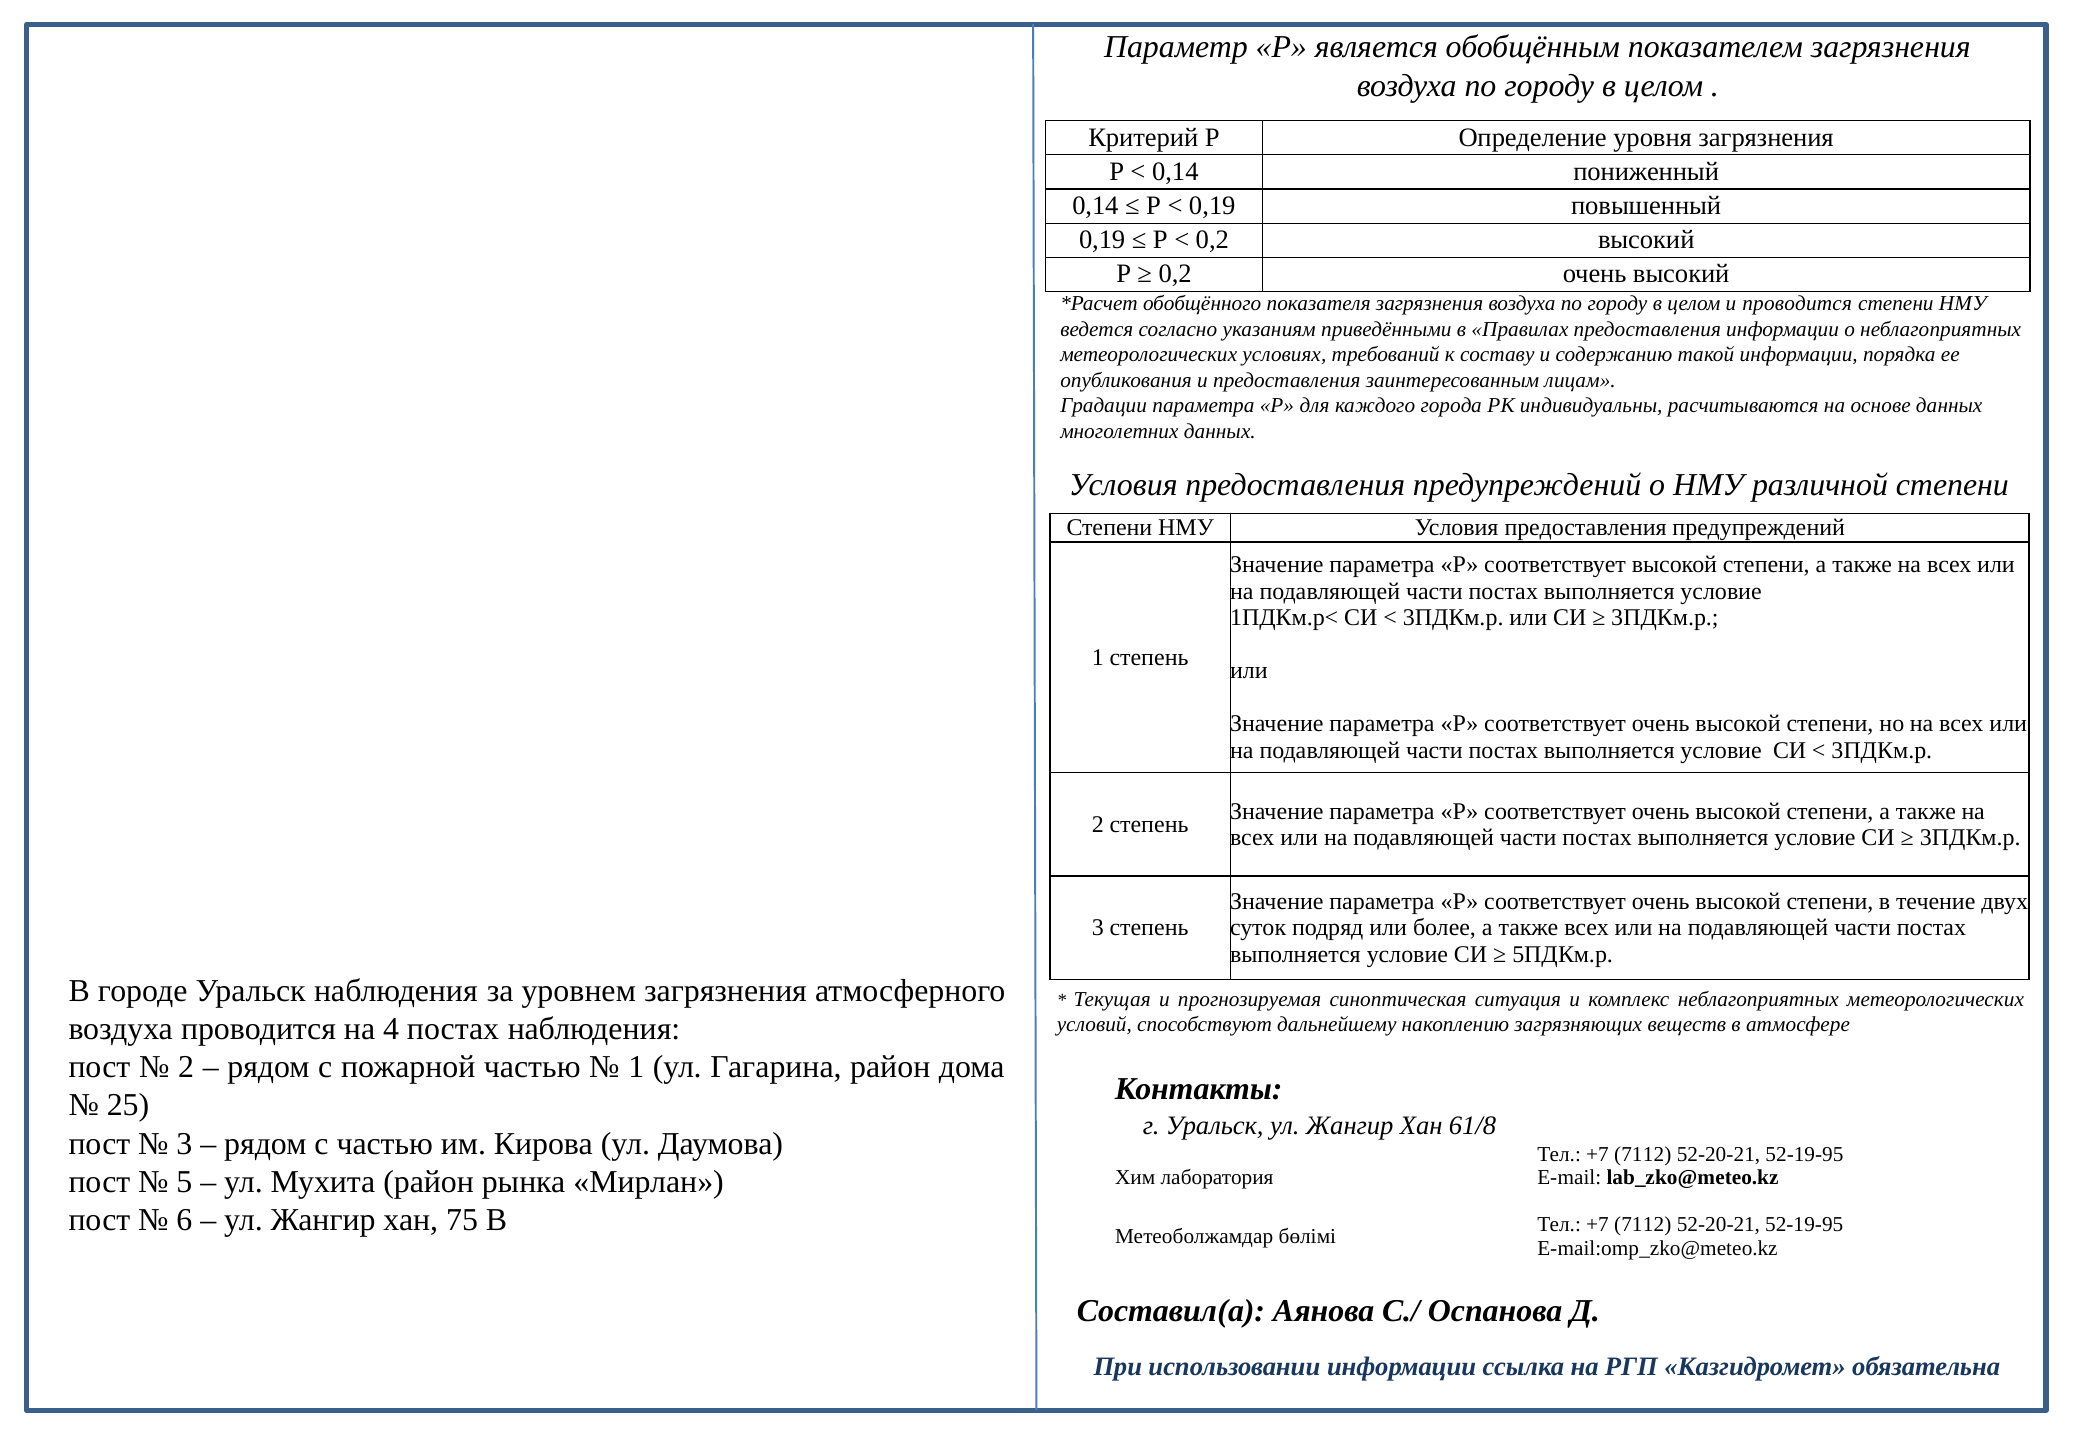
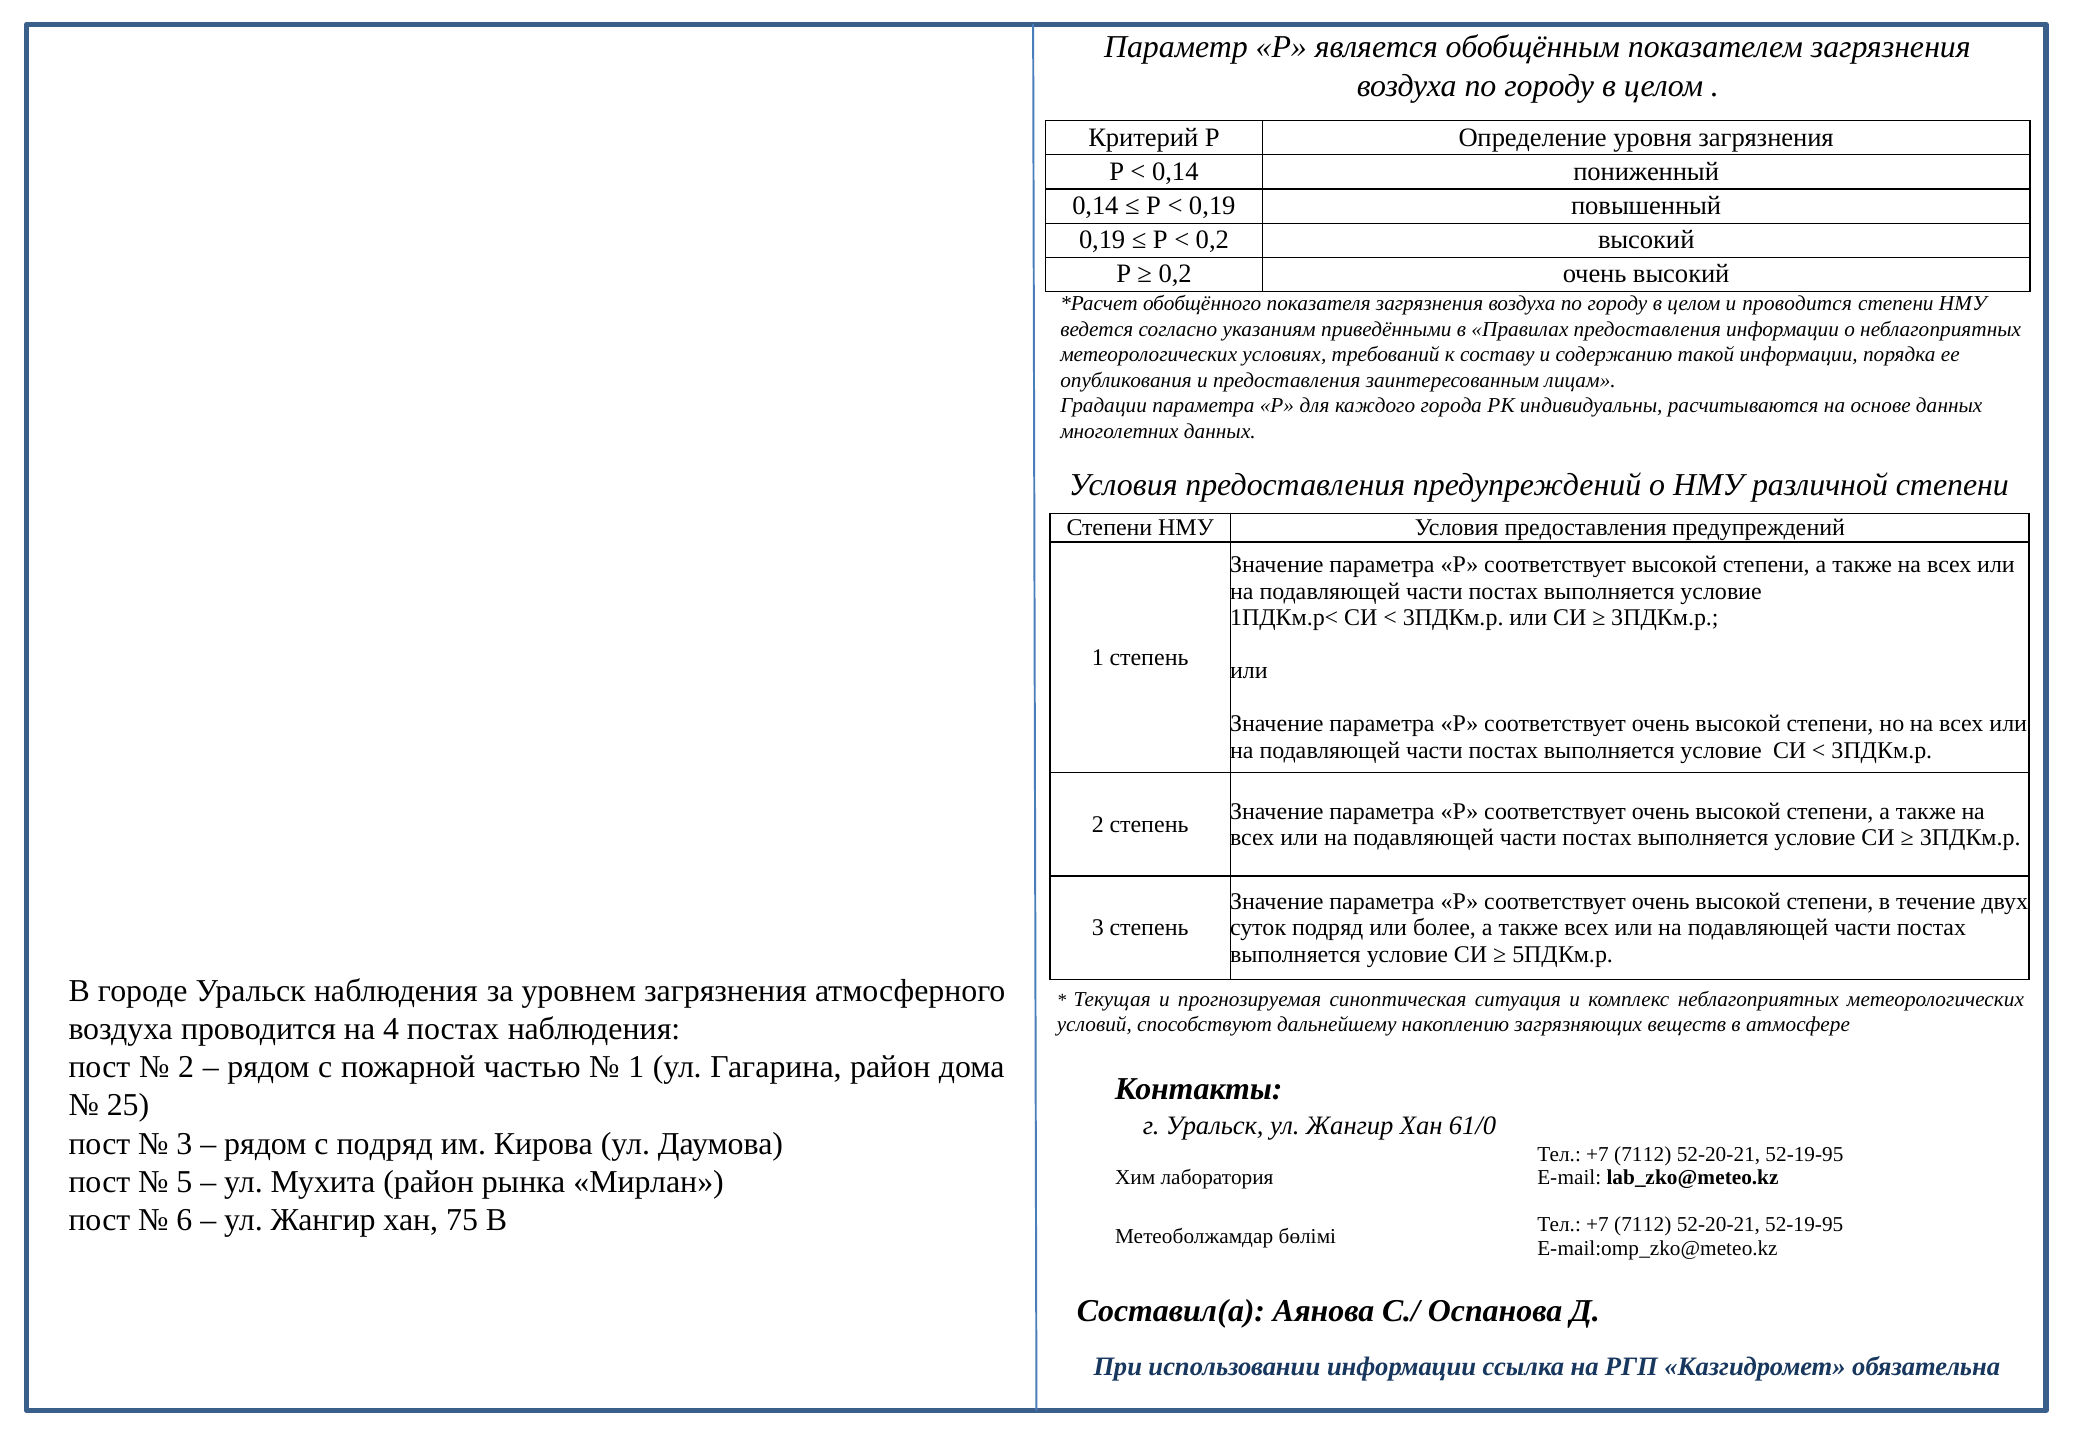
61/8: 61/8 -> 61/0 (1473, 1125)
с частью: частью -> подряд (385, 1144)
